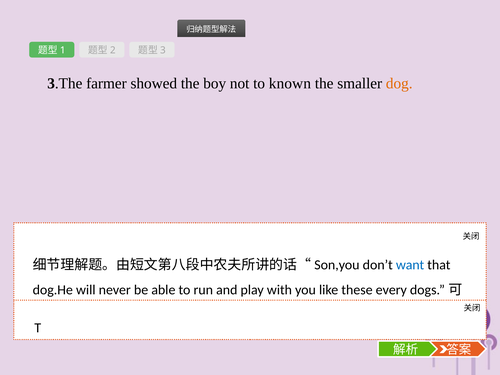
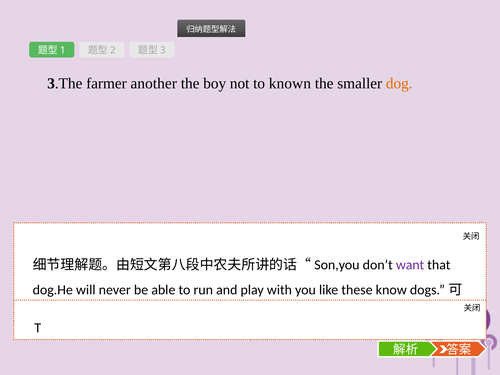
showed: showed -> another (154, 83)
want colour: blue -> purple (410, 265)
every: every -> know (391, 290)
